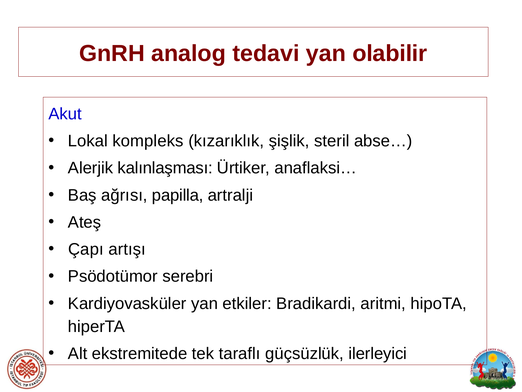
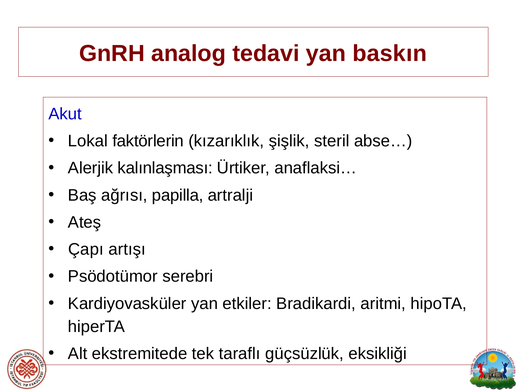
olabilir: olabilir -> baskın (390, 53)
kompleks: kompleks -> faktörlerin (148, 141)
ilerleyici: ilerleyici -> eksikliği (378, 353)
